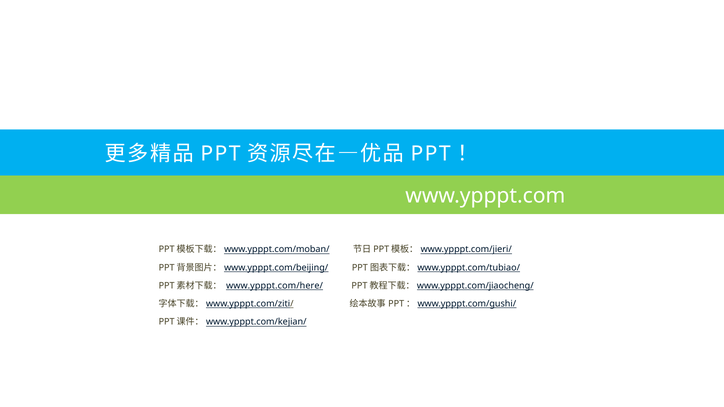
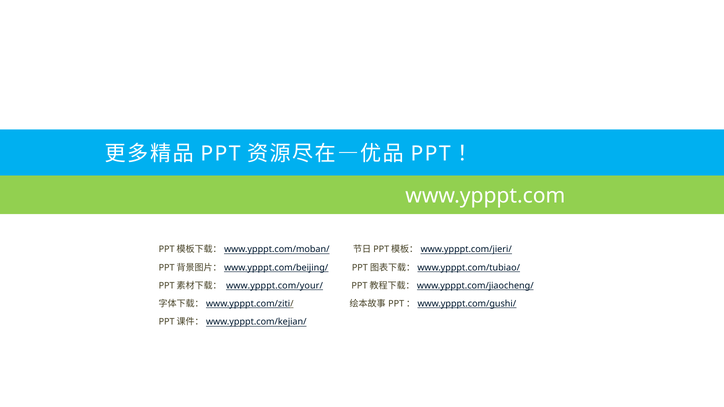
www.ypppt.com/here/: www.ypppt.com/here/ -> www.ypppt.com/your/ (275, 286)
